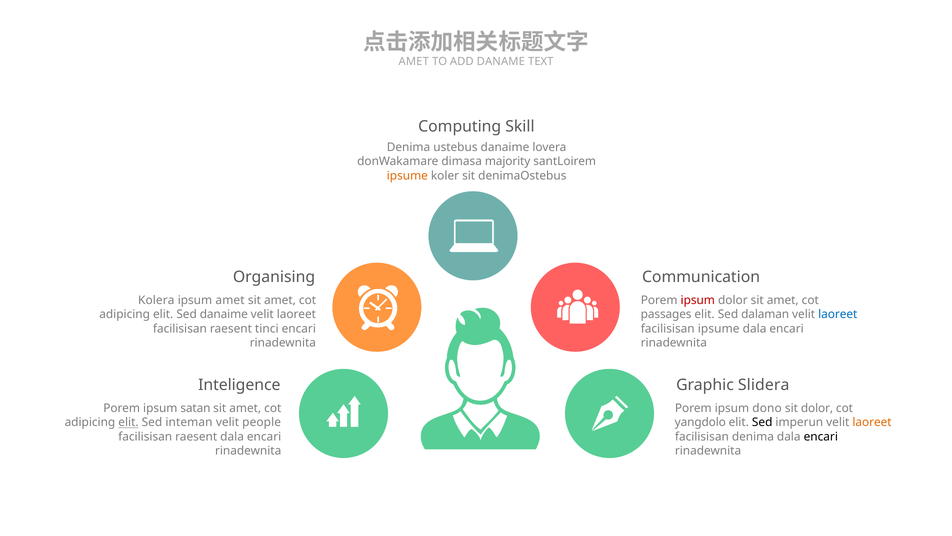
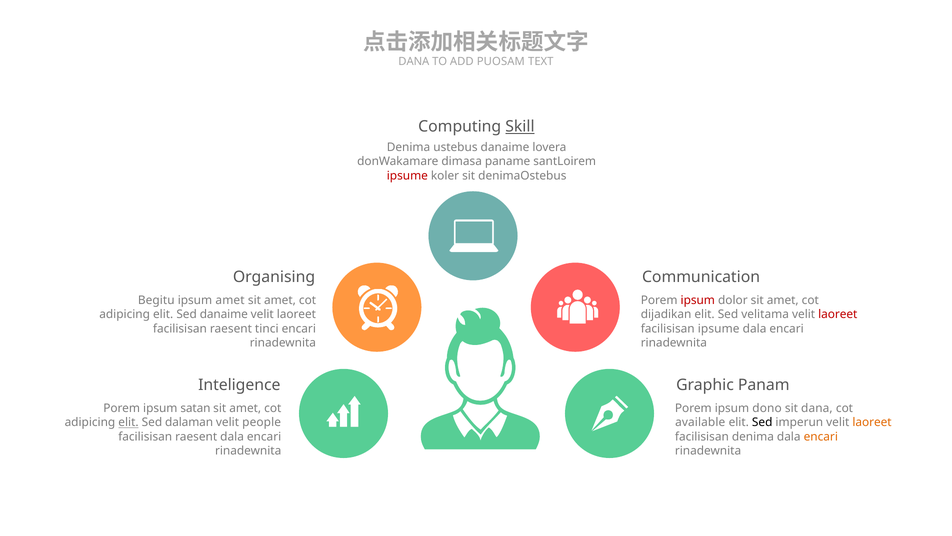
AMET: AMET -> DANA (414, 61)
DANAME: DANAME -> PUOSAM (501, 61)
Skill underline: none -> present (520, 127)
majority: majority -> paname (508, 161)
ipsume colour: orange -> red (407, 176)
Kolera: Kolera -> Begitu (156, 300)
passages: passages -> dijadikan (666, 314)
dalaman: dalaman -> velitama (765, 314)
laoreet colour: blue -> red (838, 314)
Slidera: Slidera -> Panam (764, 385)
sit dolor: dolor -> dana (817, 408)
inteman: inteman -> dalaman (189, 422)
yangdolo: yangdolo -> available (700, 422)
encari colour: black -> orange (821, 436)
